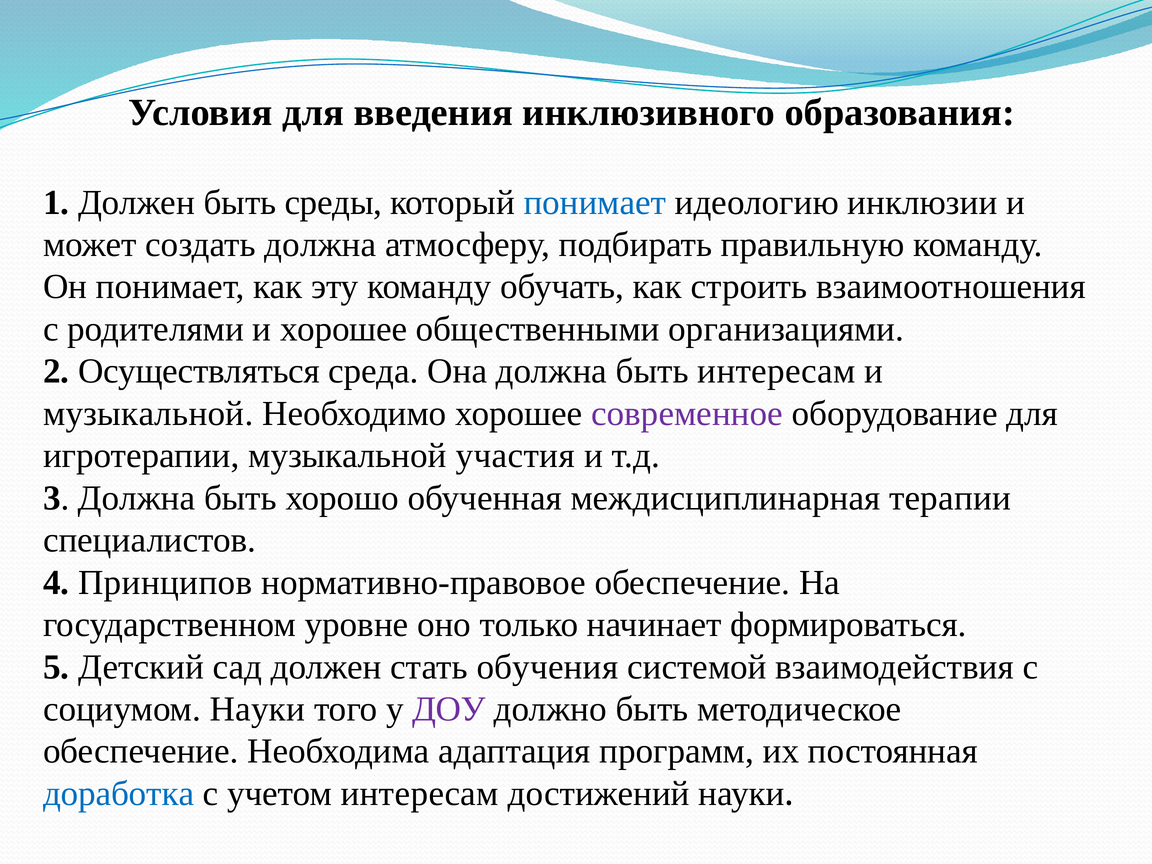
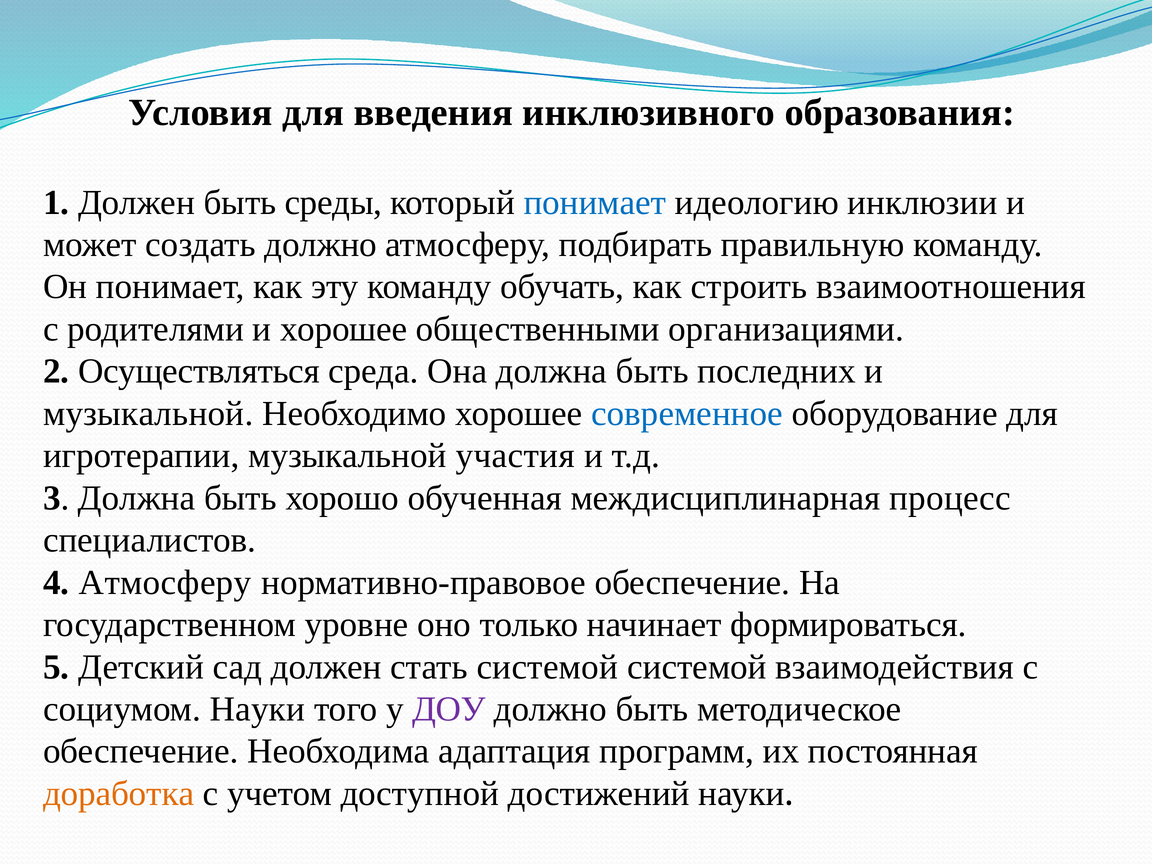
создать должна: должна -> должно (321, 245)
быть интересам: интересам -> последних (776, 371)
современное colour: purple -> blue (687, 414)
терапии: терапии -> процесс (950, 498)
4 Принципов: Принципов -> Атмосферу (165, 582)
стать обучения: обучения -> системой (547, 667)
доработка colour: blue -> orange (119, 794)
учетом интересам: интересам -> доступной (420, 794)
